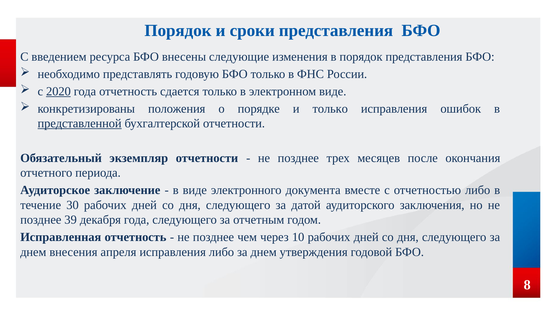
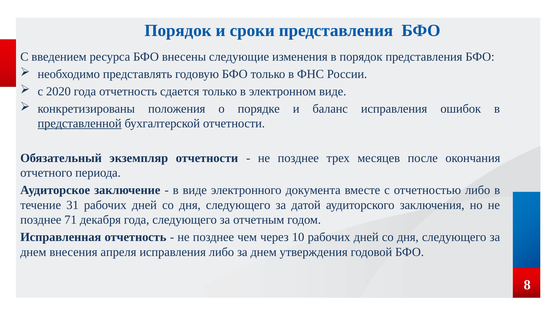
2020 underline: present -> none (58, 91)
и только: только -> баланс (330, 109)
30: 30 -> 31 (73, 205)
39: 39 -> 71 (71, 220)
